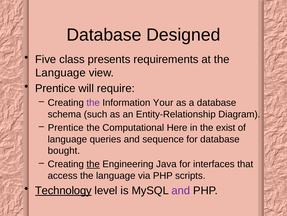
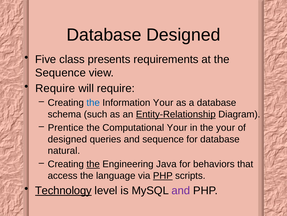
Language: Language -> Sequence (61, 73)
Prentice: Prentice -> Require (55, 88)
the colour: purple -> blue (93, 102)
Entity-Relationship underline: none -> present (176, 114)
Computational Here: Here -> Your (177, 127)
the exist: exist -> your (226, 127)
language: language -> designed (67, 139)
bought: bought -> natural (64, 150)
interfaces: interfaces -> behaviors (214, 164)
PHP underline: none -> present (163, 175)
